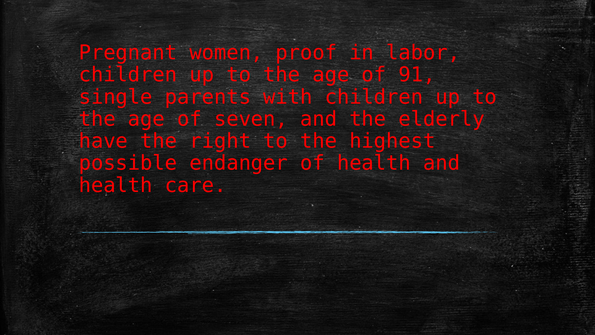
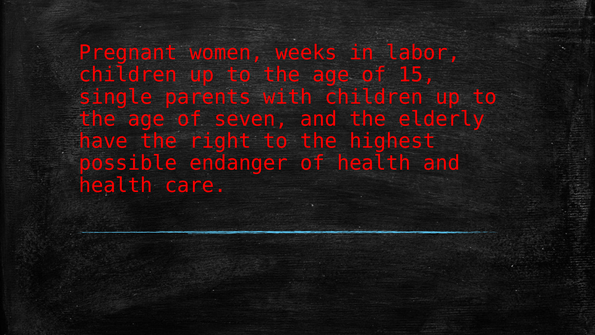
proof: proof -> weeks (306, 53)
91: 91 -> 15 (417, 75)
